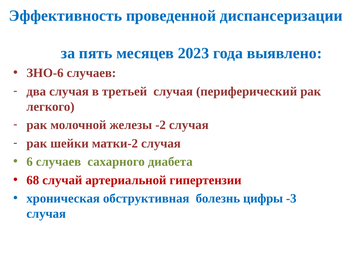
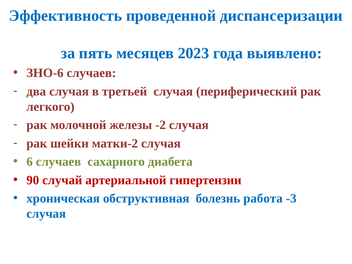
68: 68 -> 90 (33, 180)
цифры: цифры -> работа (263, 198)
